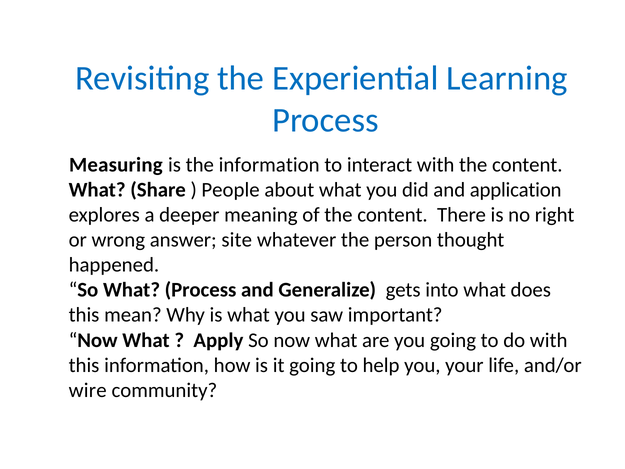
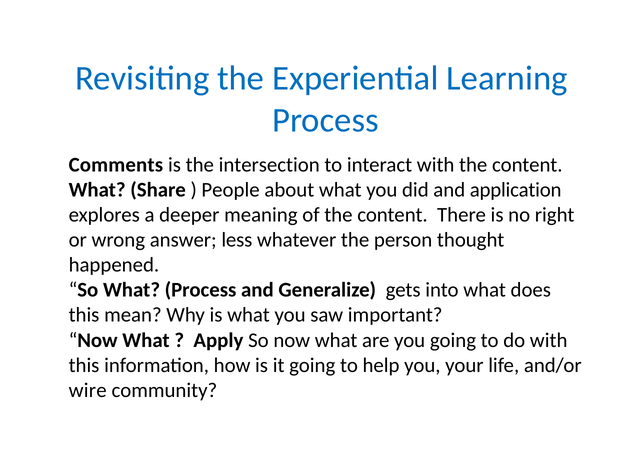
Measuring: Measuring -> Comments (116, 165)
the information: information -> intersection (269, 165)
site: site -> less (237, 240)
